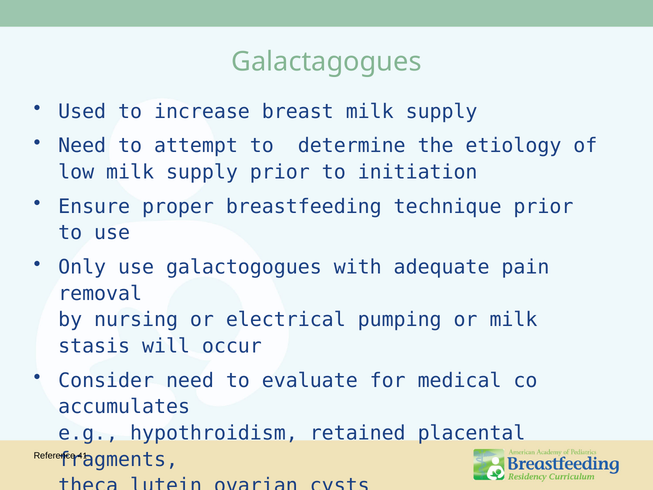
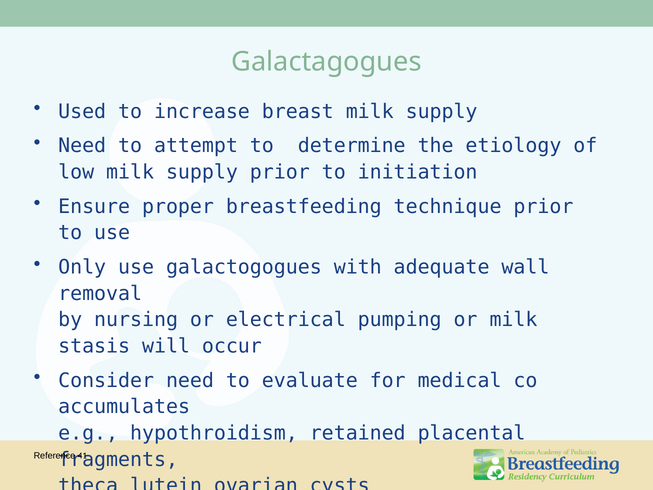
pain: pain -> wall (525, 267)
